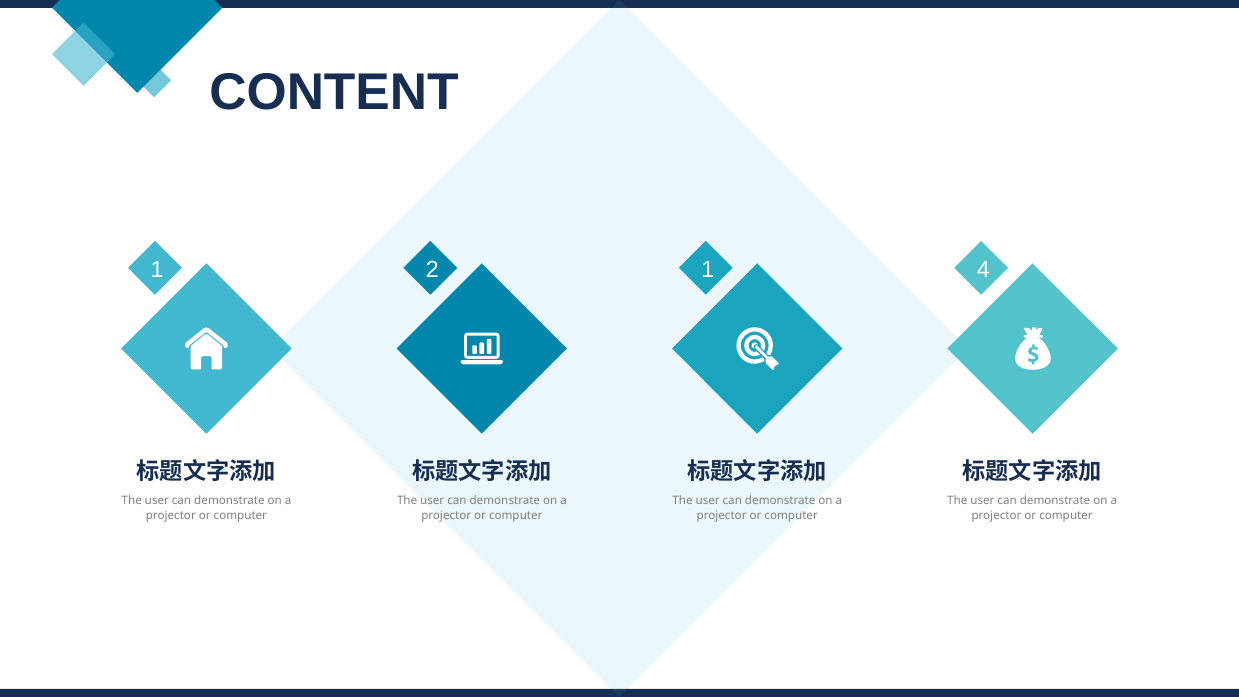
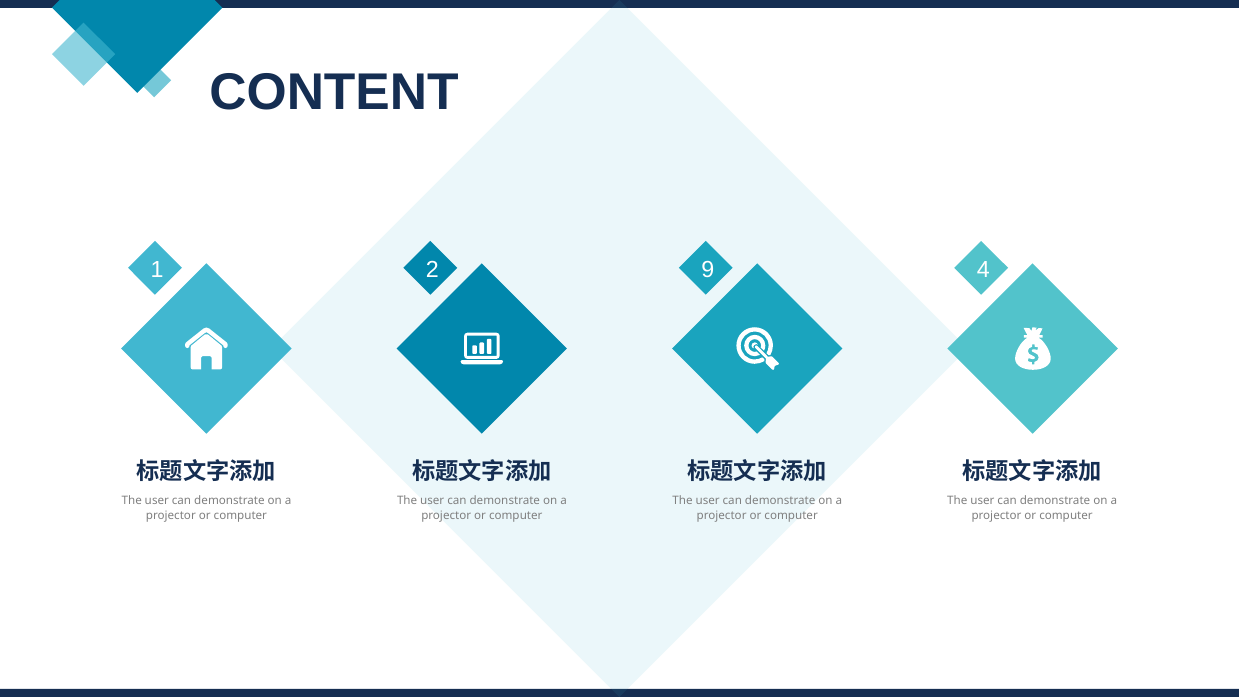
2 1: 1 -> 9 (708, 269)
